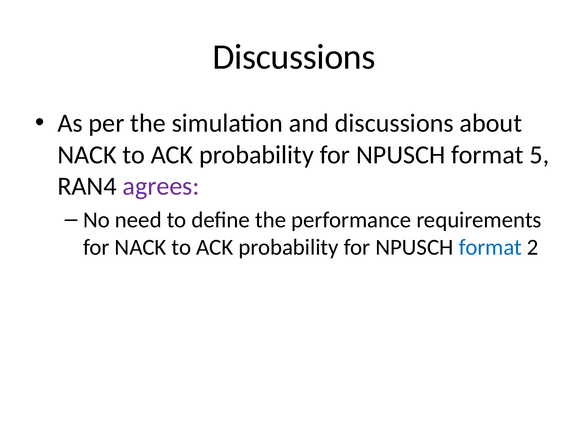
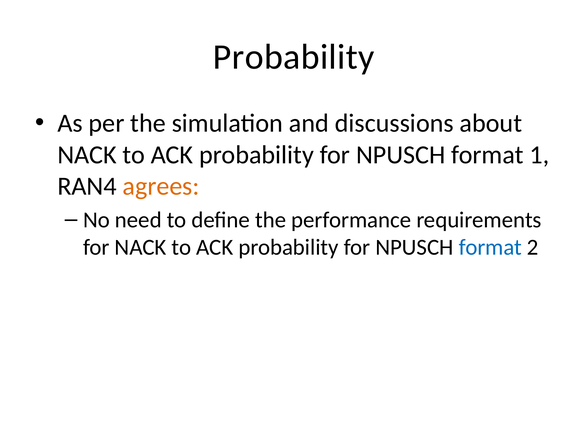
Discussions: Discussions -> Probability (294, 57)
5: 5 -> 1 (539, 155)
agrees colour: purple -> orange (161, 186)
